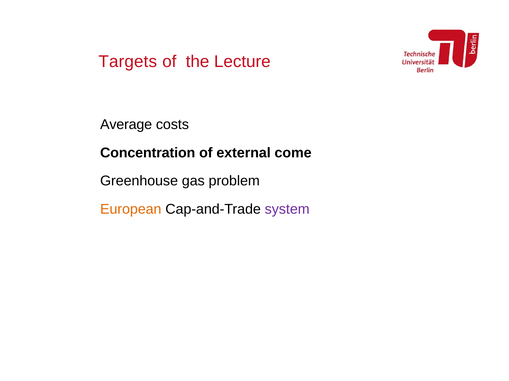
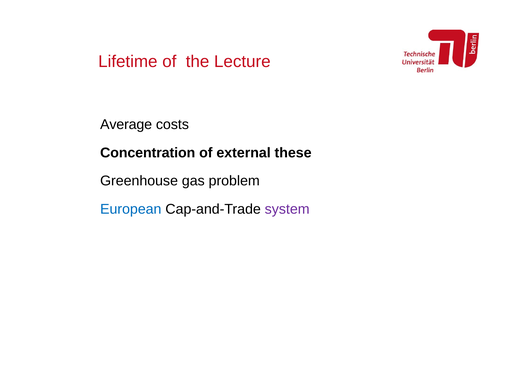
Targets: Targets -> Lifetime (128, 62)
come: come -> these (293, 153)
European colour: orange -> blue (131, 210)
